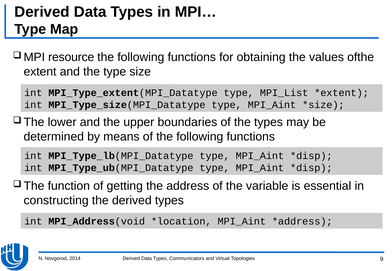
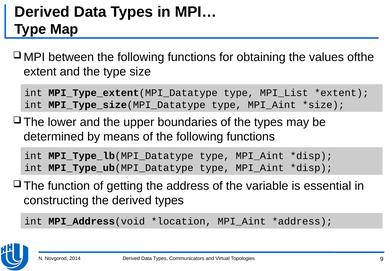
resource: resource -> between (71, 57)
